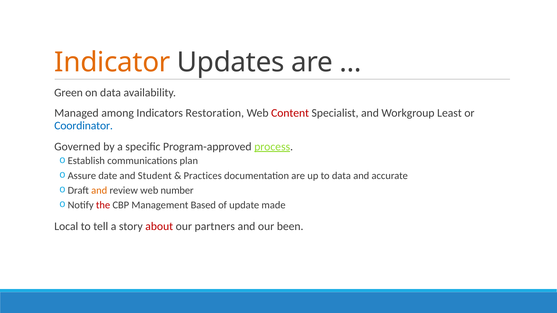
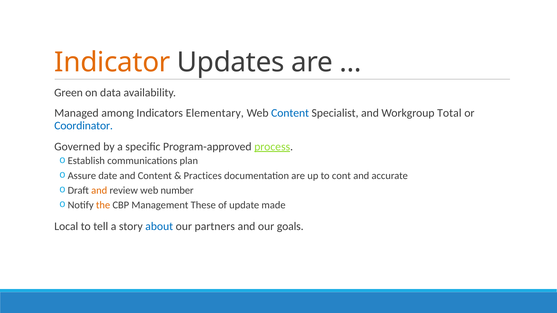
Restoration: Restoration -> Elementary (215, 113)
Content colour: red -> blue (290, 113)
Least: Least -> Total (449, 113)
and Student: Student -> Content (155, 176)
to data: data -> cont (341, 176)
the colour: red -> orange (103, 205)
Based: Based -> These (203, 205)
about colour: red -> blue (159, 226)
been: been -> goals (290, 226)
